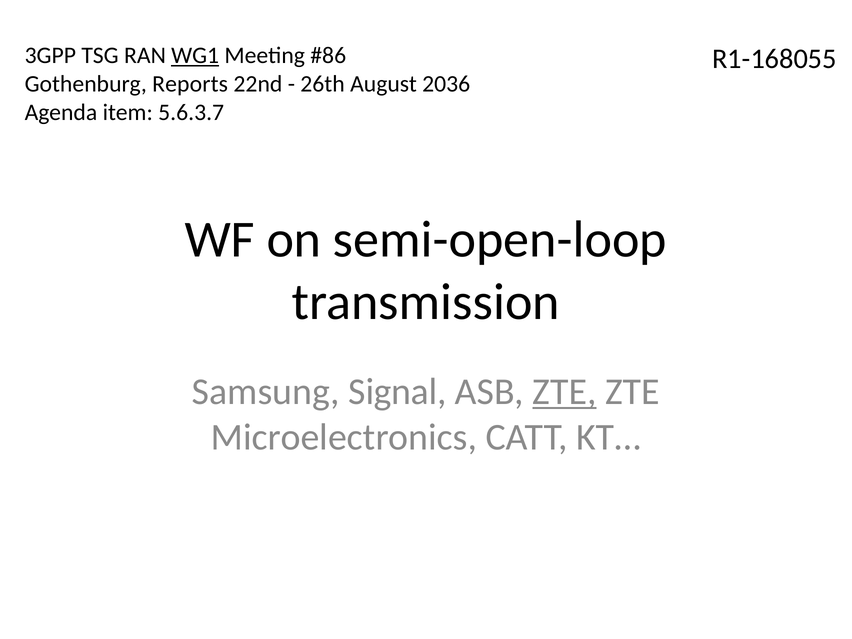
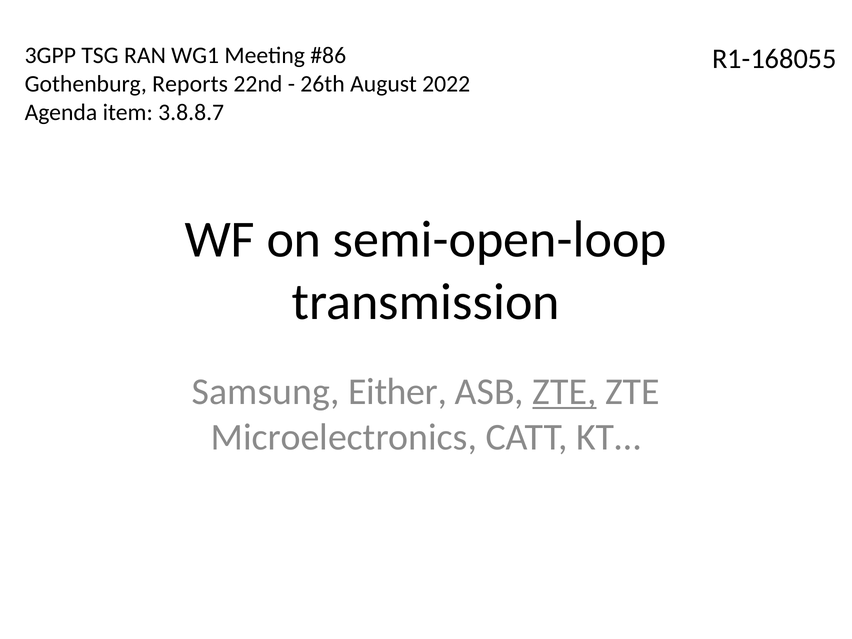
WG1 underline: present -> none (195, 56)
2036: 2036 -> 2022 (446, 84)
5.6.3.7: 5.6.3.7 -> 3.8.8.7 (191, 112)
Signal: Signal -> Either (398, 392)
